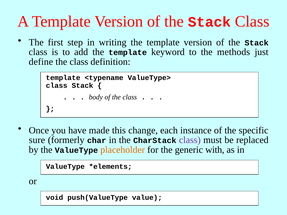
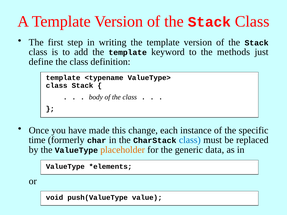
sure: sure -> time (37, 140)
class colour: purple -> blue (190, 140)
with: with -> data (215, 150)
